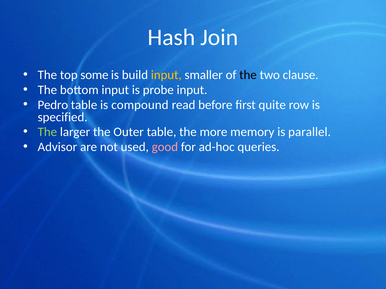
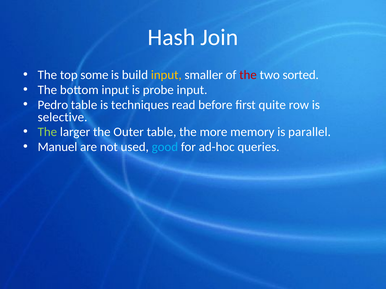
the colour: black -> red (248, 75)
clause: clause -> sorted (301, 75)
compound: compound -> techniques (140, 105)
specified: specified -> selective (63, 117)
Advisor: Advisor -> Manuel (57, 147)
good colour: pink -> light blue (165, 147)
